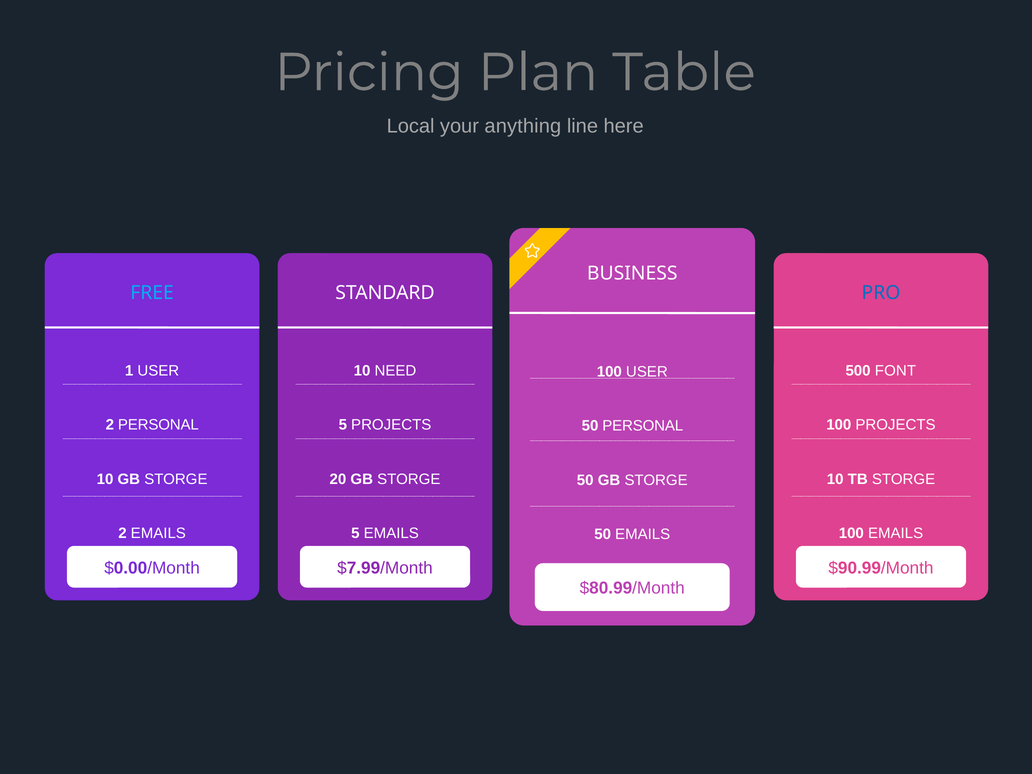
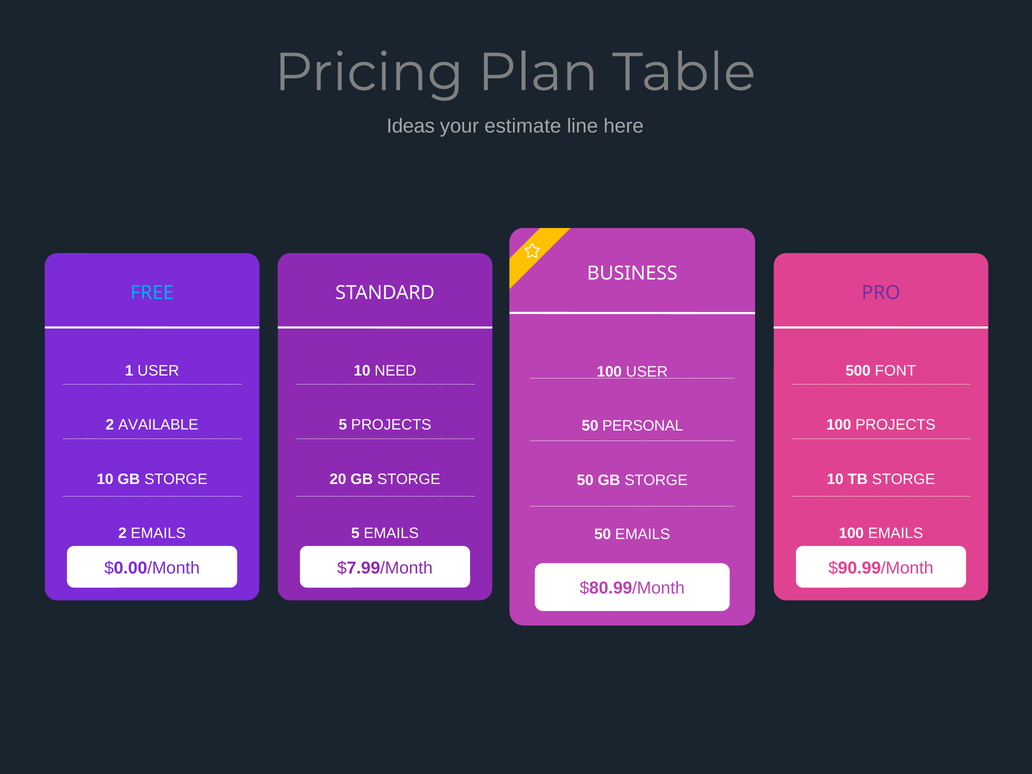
Local: Local -> Ideas (411, 126)
anything: anything -> estimate (523, 126)
PRO colour: blue -> purple (881, 293)
2 PERSONAL: PERSONAL -> AVAILABLE (158, 425)
